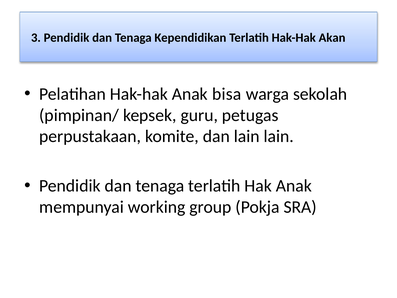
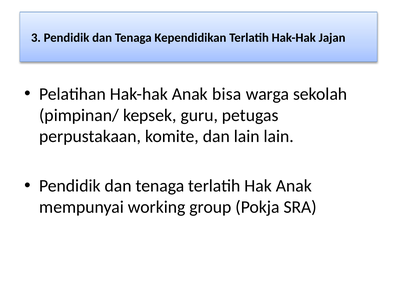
Akan: Akan -> Jajan (332, 38)
